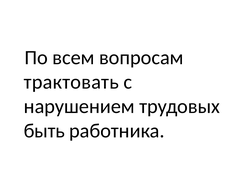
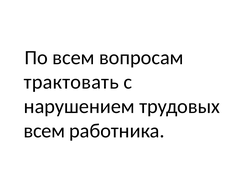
быть: быть -> всем (44, 131)
